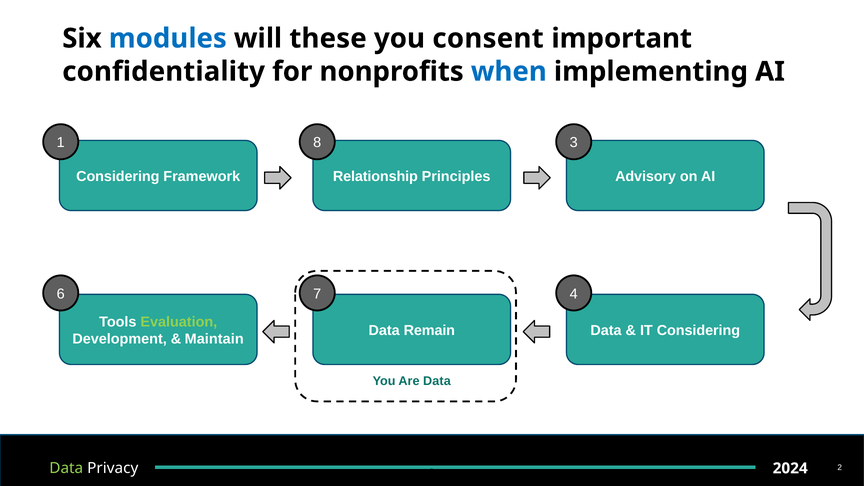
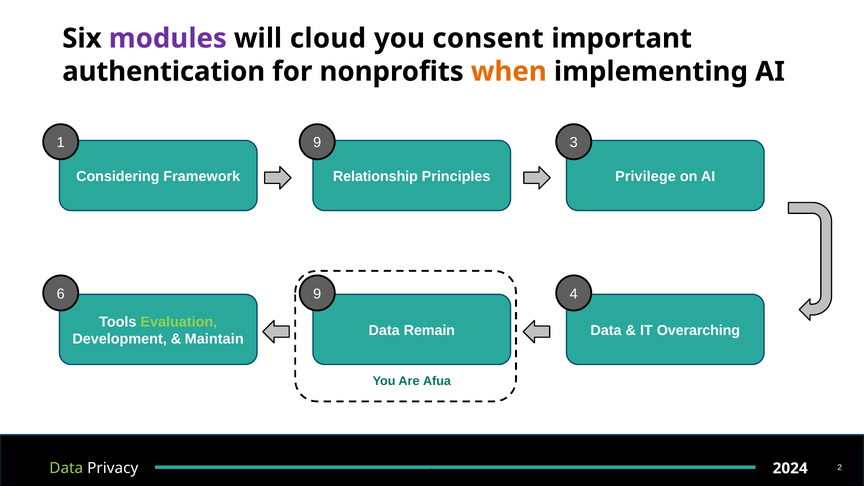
modules colour: blue -> purple (168, 38)
these: these -> cloud (328, 38)
confidentiality: confidentiality -> authentication (164, 72)
when colour: blue -> orange (509, 72)
1 8: 8 -> 9 (317, 143)
Advisory: Advisory -> Privilege (645, 176)
6 7: 7 -> 9 (317, 294)
IT Considering: Considering -> Overarching (698, 330)
Are Data: Data -> Afua (437, 381)
